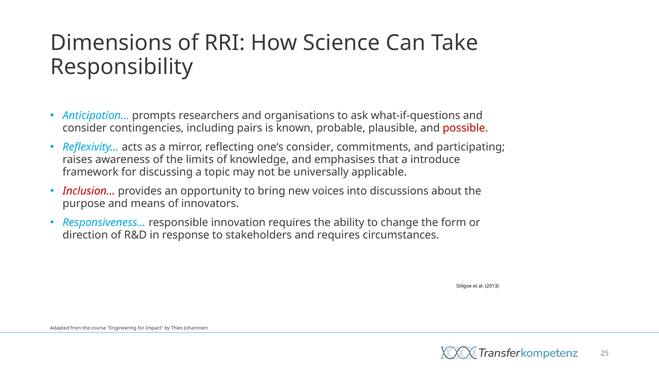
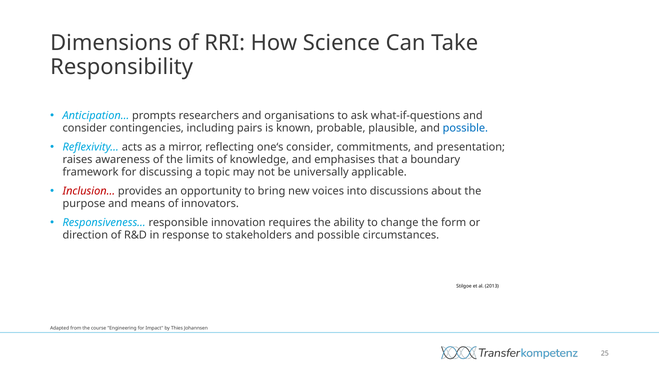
possible colour: red -> blue (465, 128)
participating: participating -> presentation (471, 147)
introduce: introduce -> boundary (435, 160)
stakeholders and requires: requires -> possible (339, 235)
